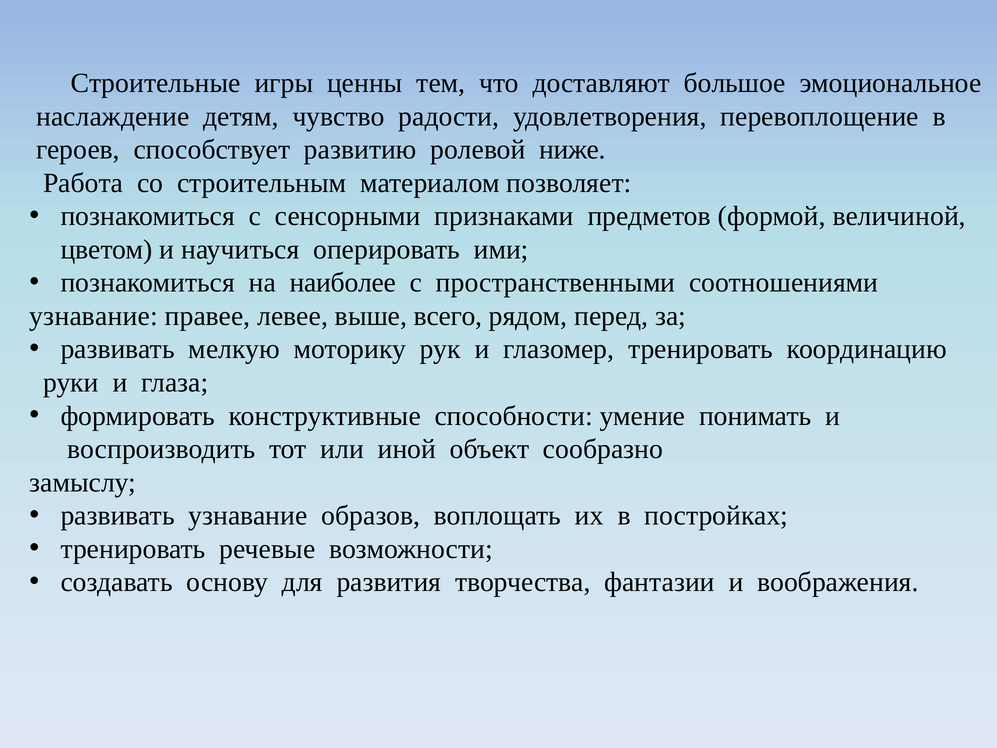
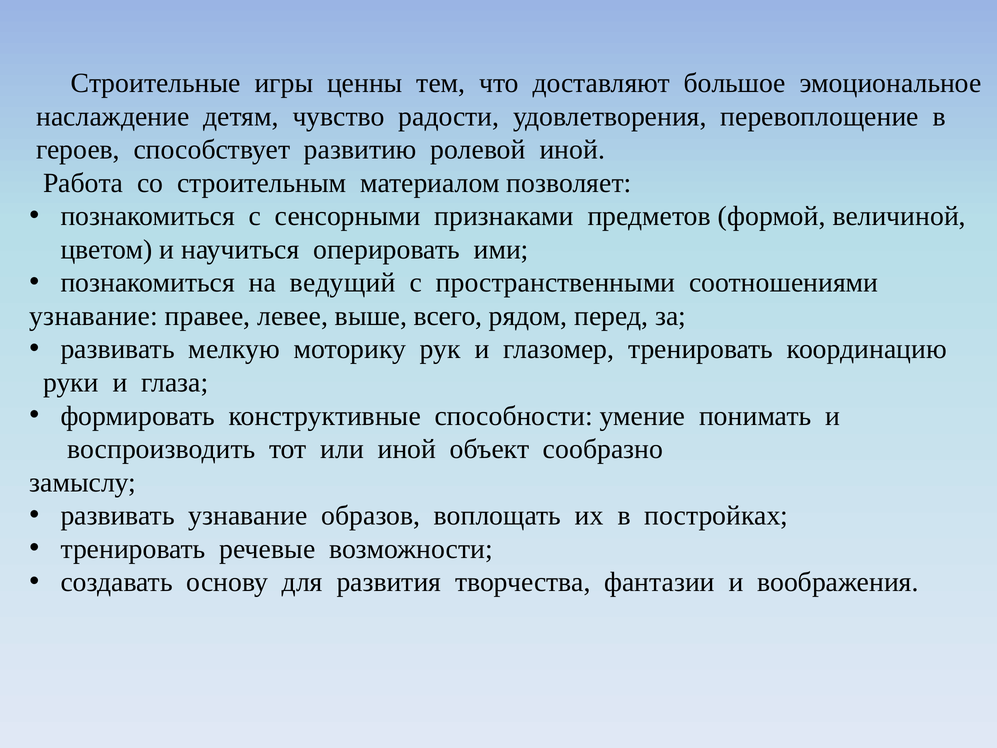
ролевой ниже: ниже -> иной (572, 150)
наиболее: наиболее -> ведущий (343, 283)
